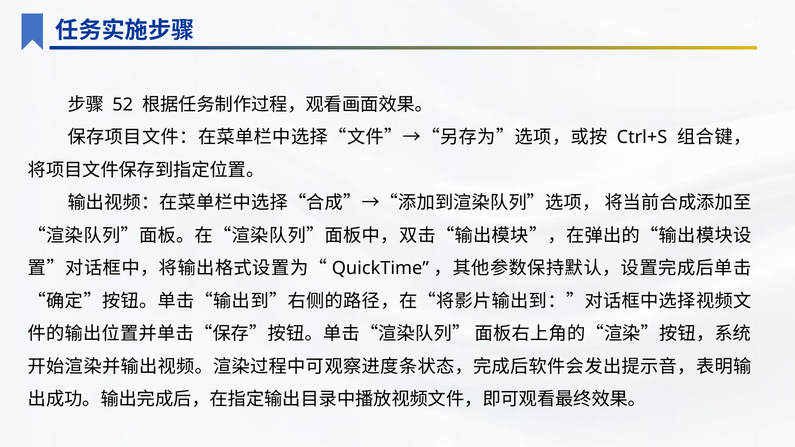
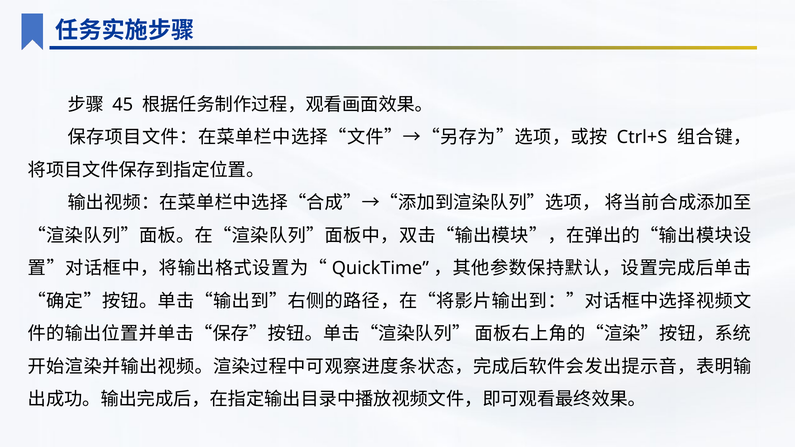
52: 52 -> 45 (123, 105)
